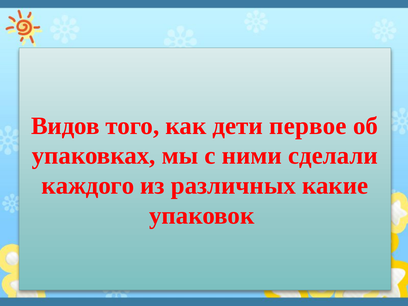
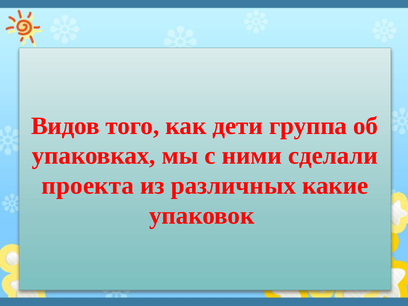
первое: первое -> группа (308, 126)
каждого: каждого -> проекта (88, 186)
